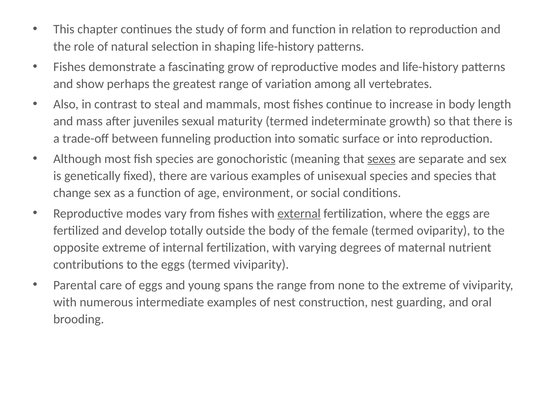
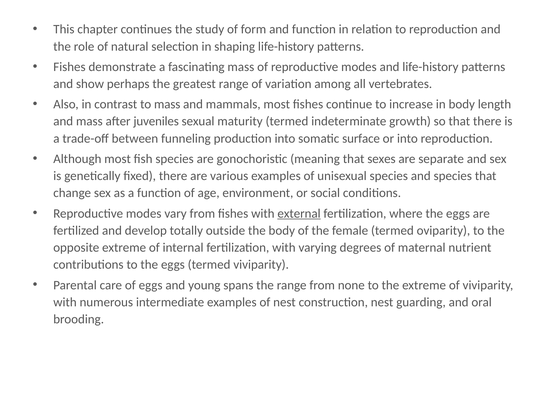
fascinating grow: grow -> mass (241, 67)
to steal: steal -> mass (167, 104)
sexes underline: present -> none (381, 159)
